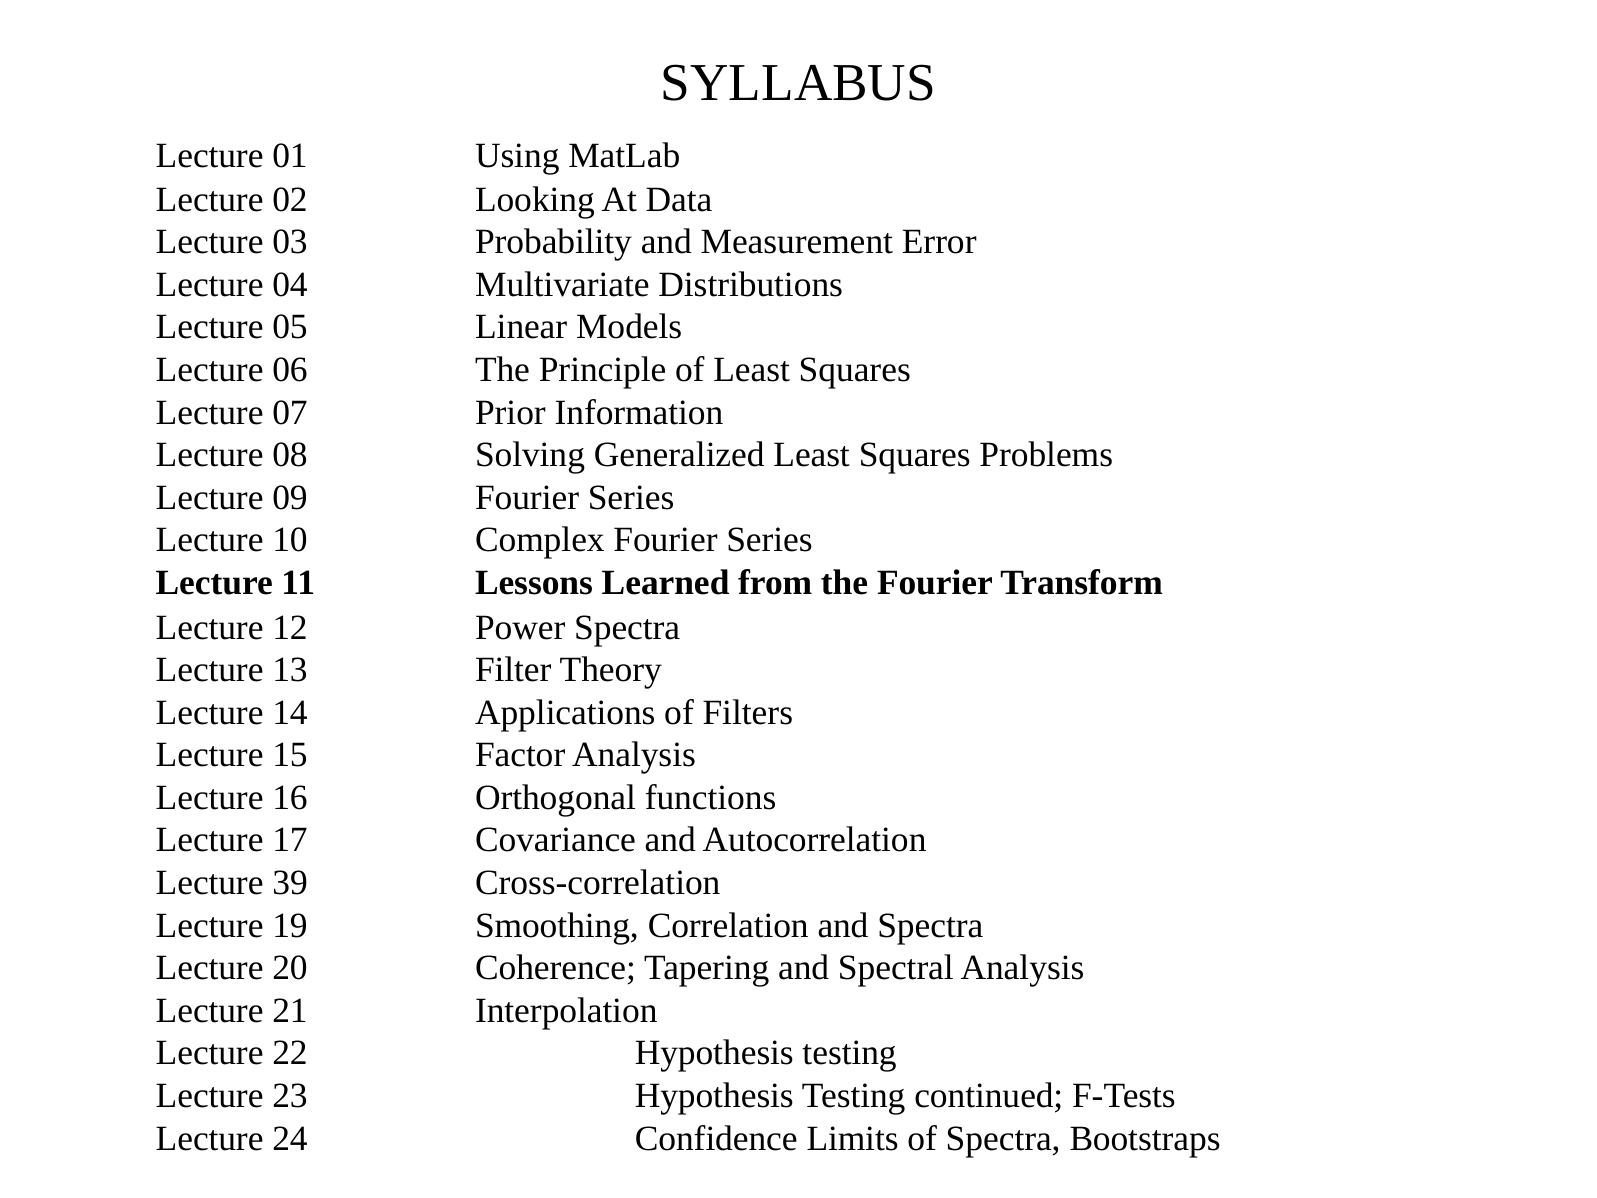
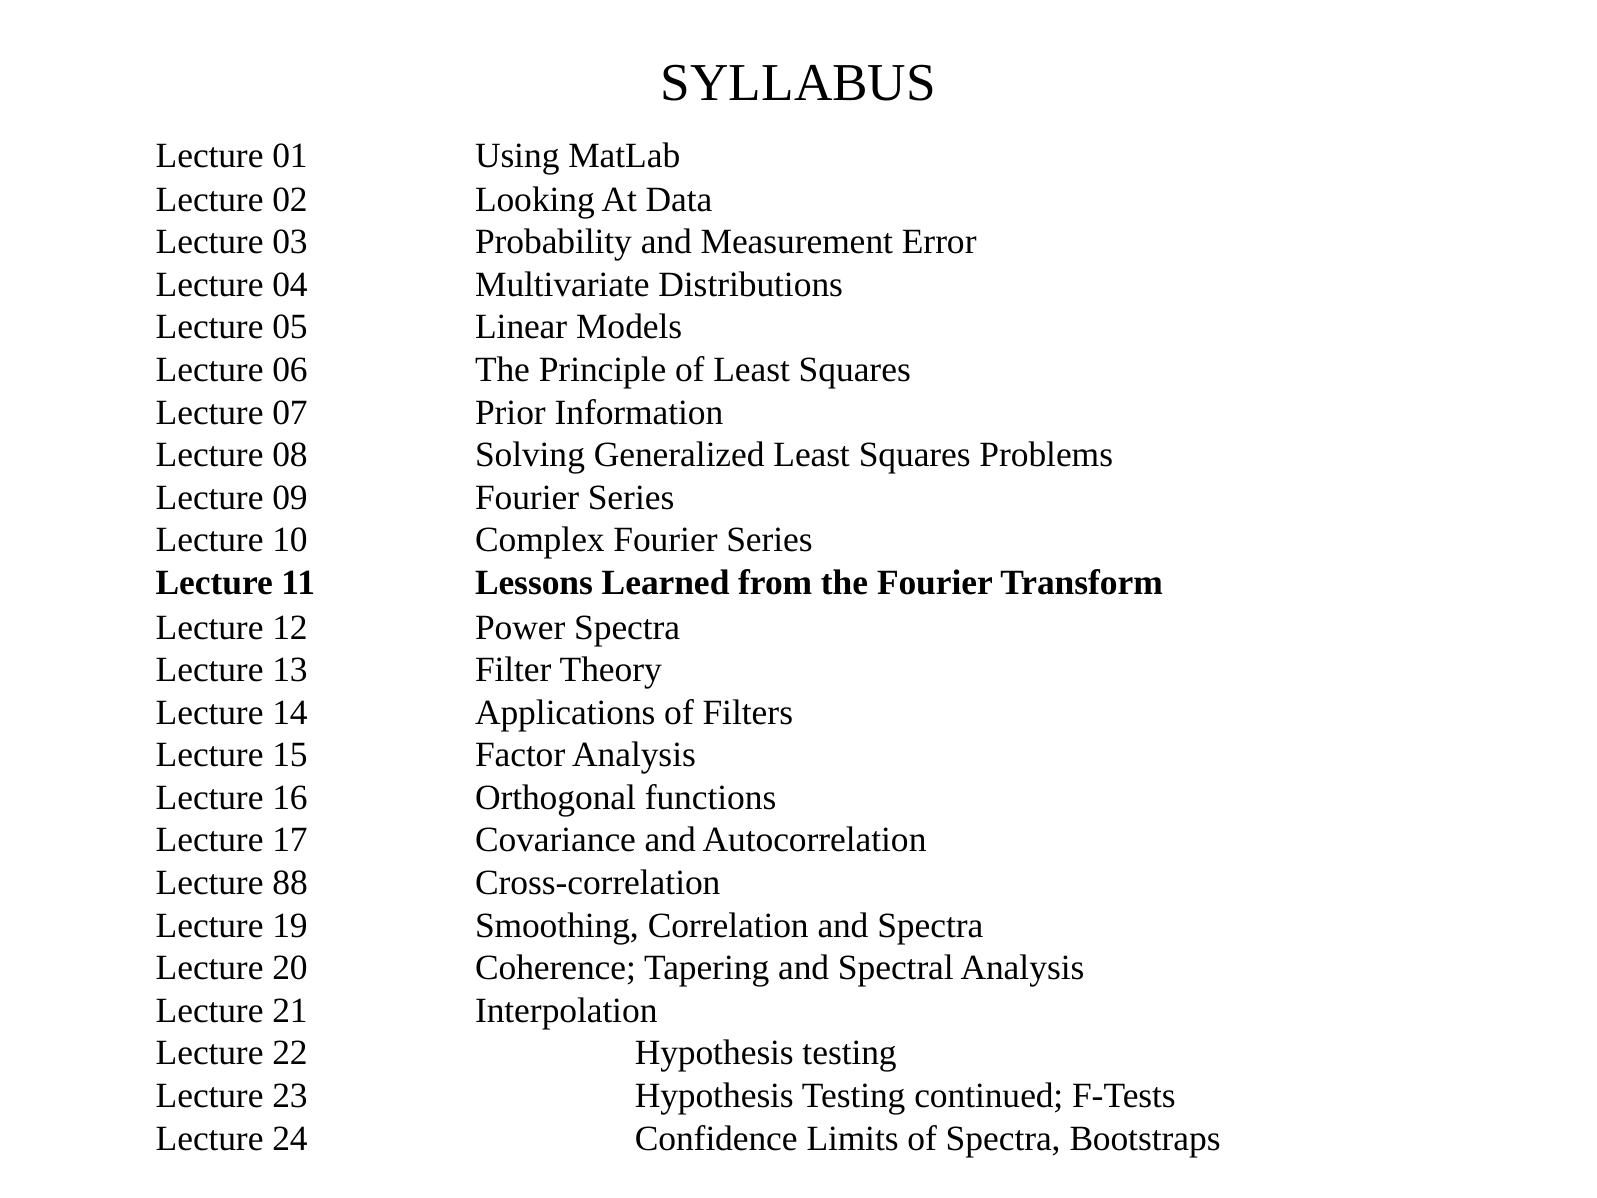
39: 39 -> 88 (290, 883)
